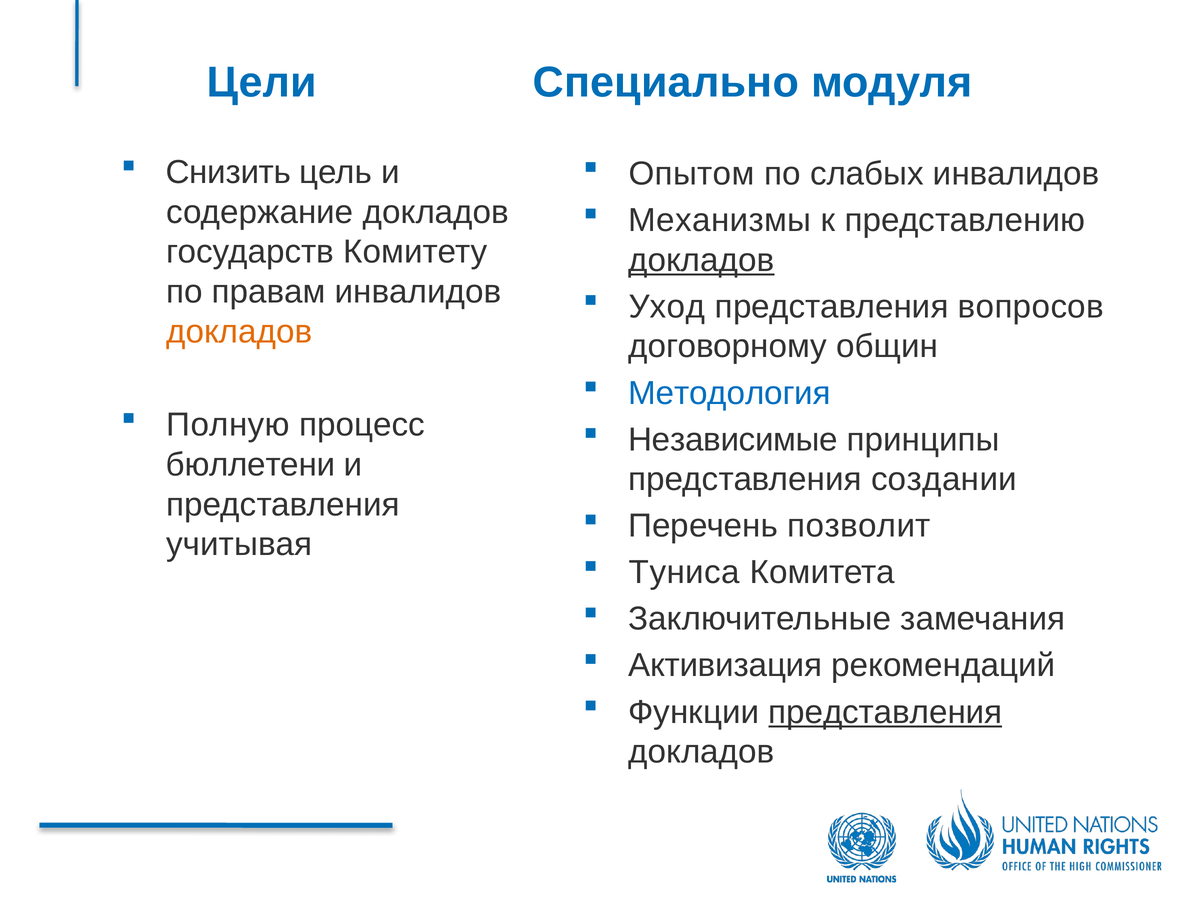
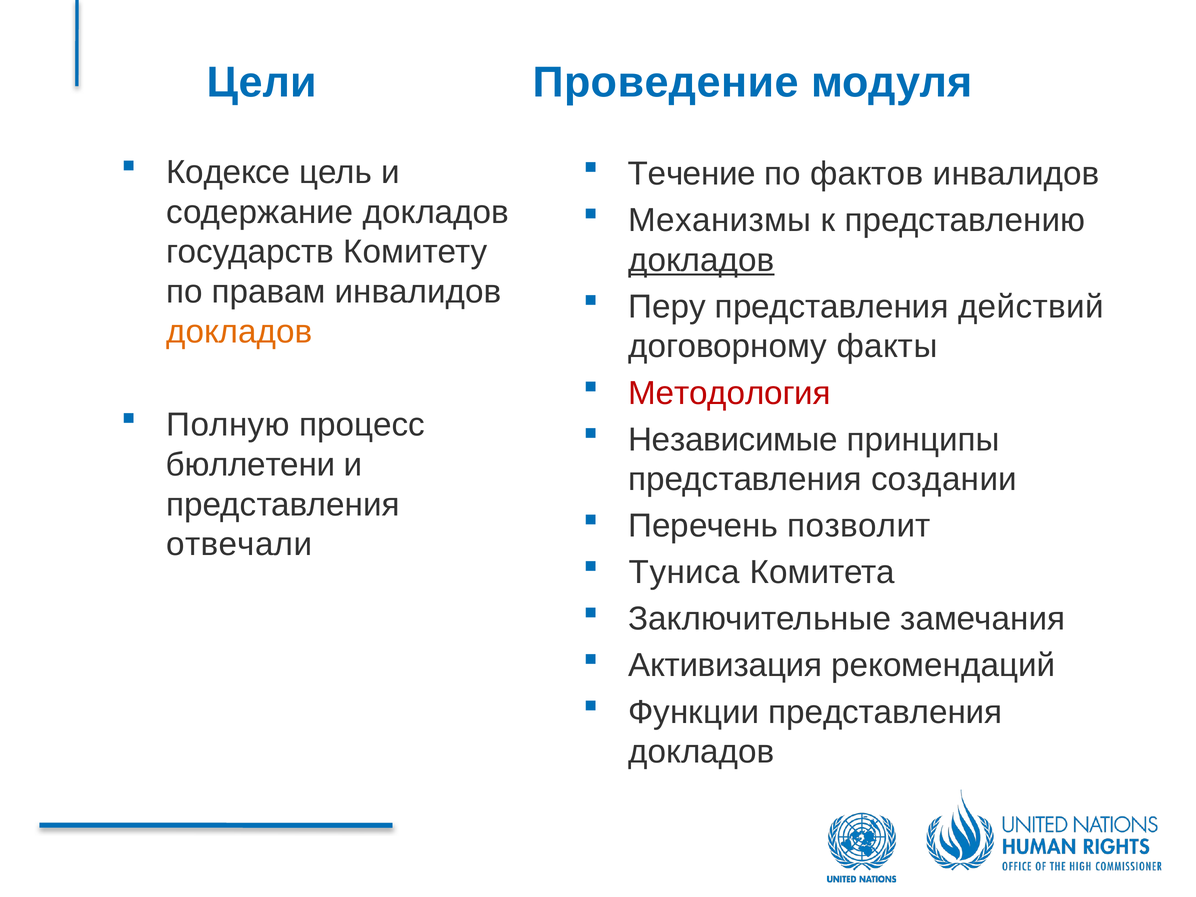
Специально: Специально -> Проведение (666, 83)
Снизить: Снизить -> Кодексе (228, 172)
Опытом: Опытом -> Течение (692, 174)
слабых: слабых -> фактов (867, 174)
Уход: Уход -> Перу (667, 307)
вопросов: вопросов -> действий (1031, 307)
общин: общин -> факты (887, 347)
Методология colour: blue -> red (730, 393)
учитывая: учитывая -> отвечали (239, 544)
представления underline: present -> none (885, 712)
